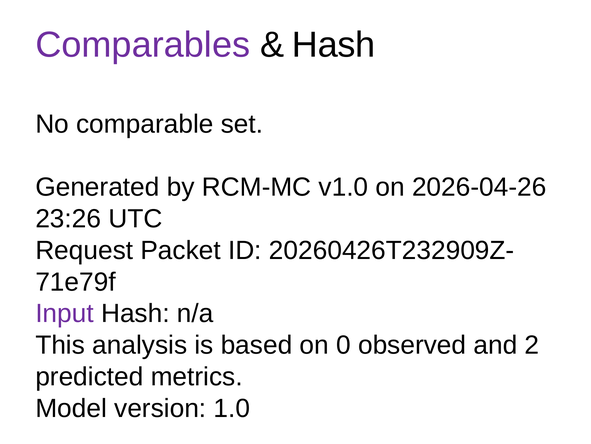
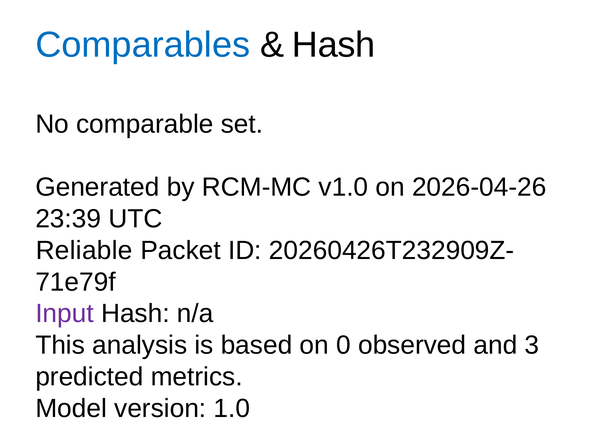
Comparables colour: purple -> blue (143, 45)
23:26: 23:26 -> 23:39 (68, 219)
Request: Request -> Reliable (84, 250)
2: 2 -> 3 (532, 345)
